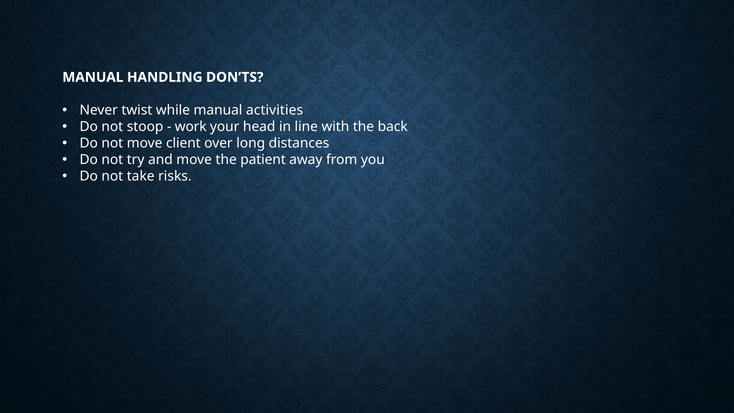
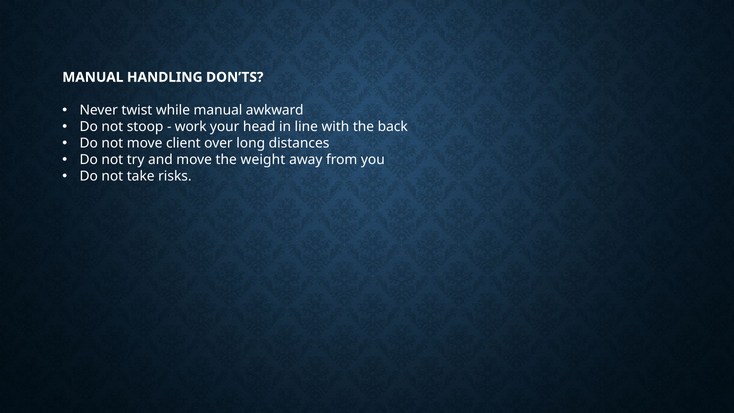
activities: activities -> awkward (275, 110)
patient: patient -> weight (263, 160)
